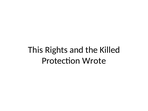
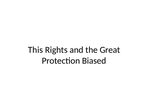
Killed: Killed -> Great (110, 50)
Wrote: Wrote -> Biased (94, 61)
